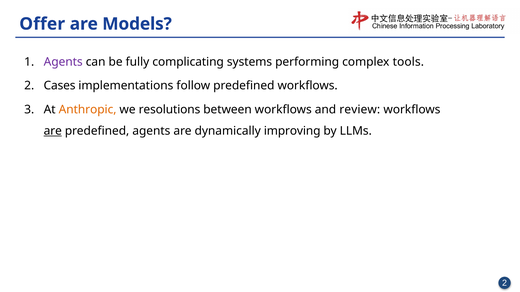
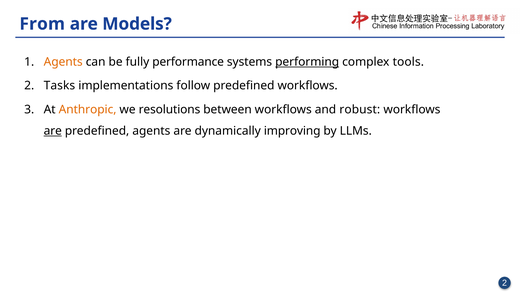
Offer: Offer -> From (42, 24)
Agents colour: purple -> orange (63, 62)
complicating: complicating -> performance (188, 62)
performing underline: none -> present (307, 62)
Cases: Cases -> Tasks (59, 86)
review: review -> robust (360, 110)
